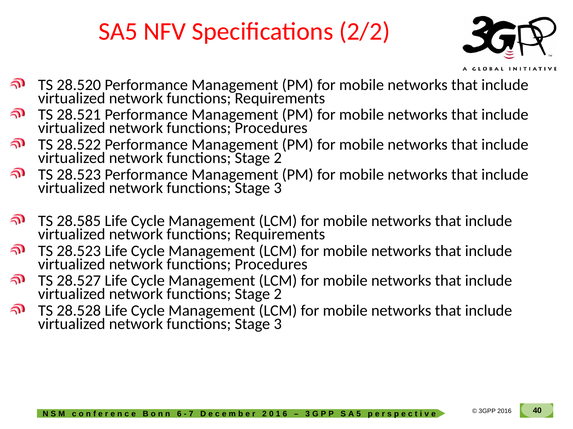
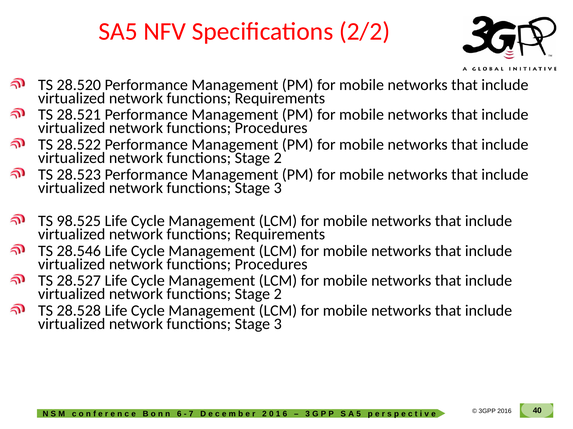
28.585: 28.585 -> 98.525 (79, 221)
28.523: 28.523 -> 28.546 (79, 251)
